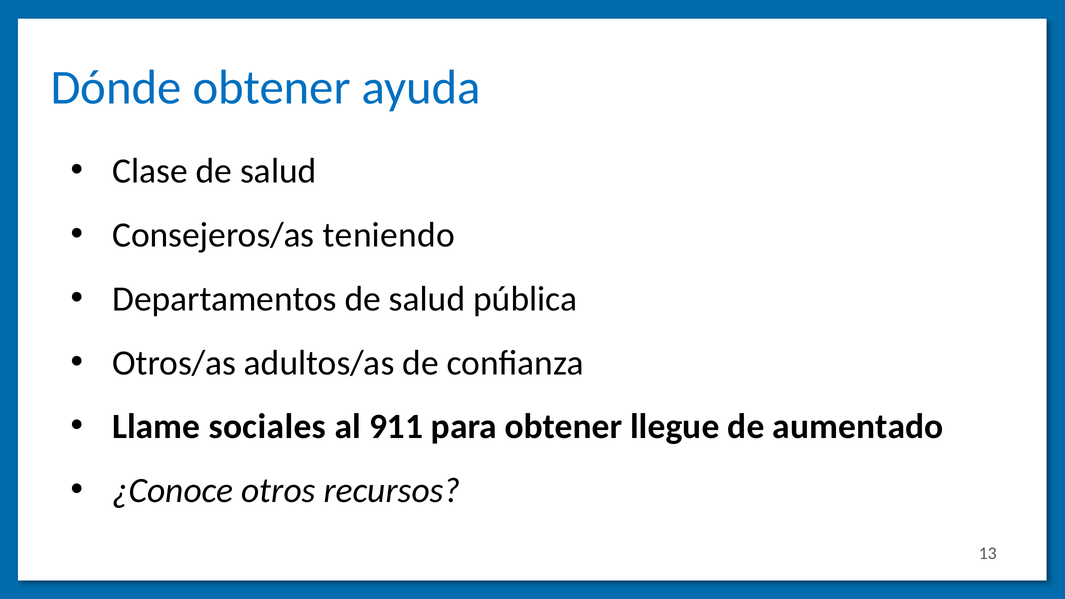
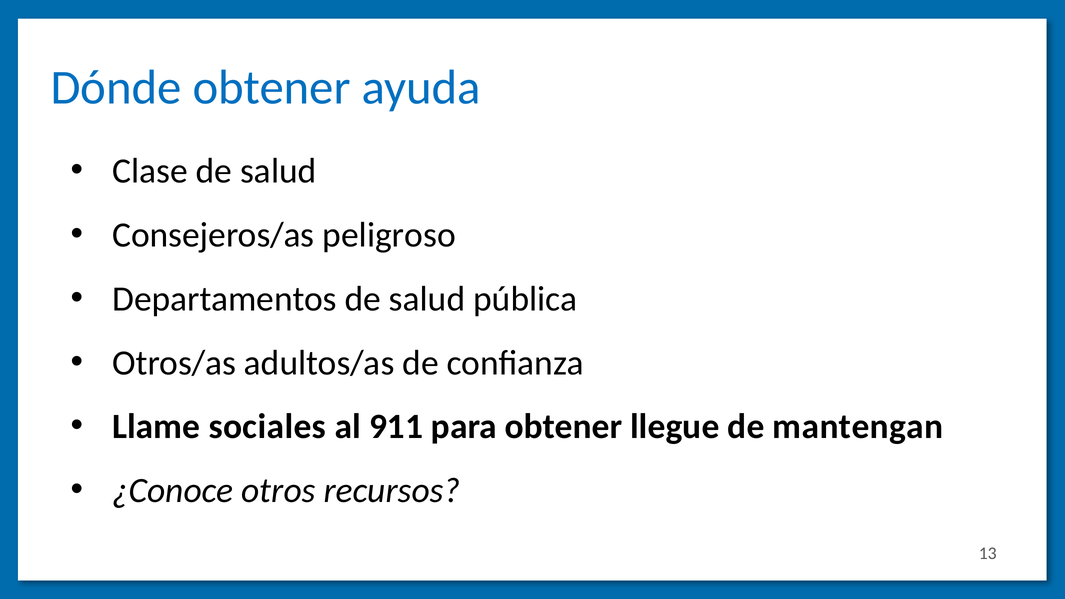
teniendo: teniendo -> peligroso (389, 235)
aumentado: aumentado -> mantengan (858, 427)
